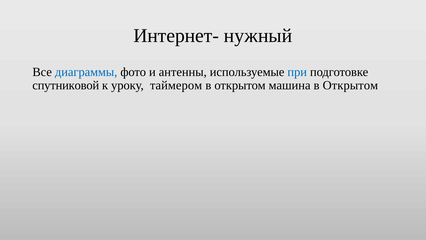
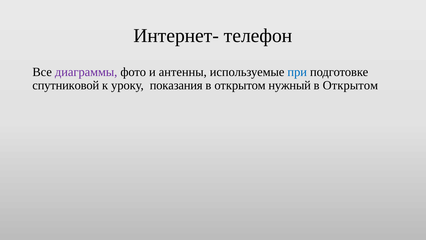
нужный: нужный -> телефон (258, 36)
диаграммы colour: blue -> purple (86, 72)
таймером: таймером -> показания (176, 85)
машина: машина -> нужный (290, 85)
